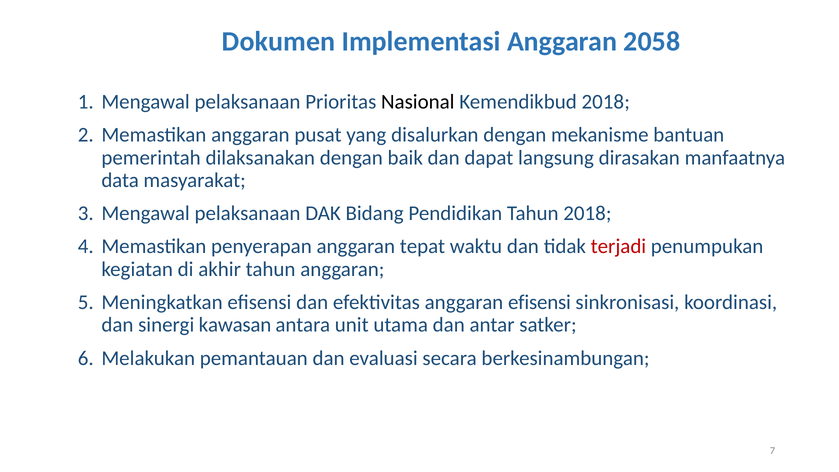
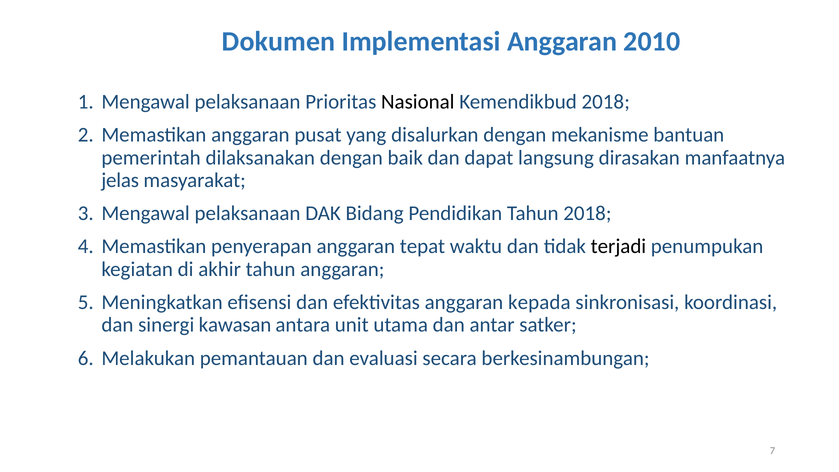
2058: 2058 -> 2010 (652, 42)
data: data -> jelas (120, 180)
terjadi colour: red -> black (618, 247)
anggaran efisensi: efisensi -> kepada (539, 302)
